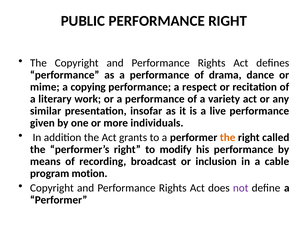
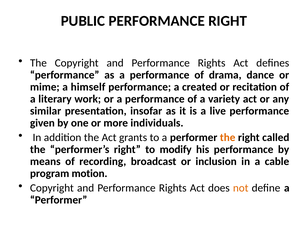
copying: copying -> himself (88, 87)
respect: respect -> created (200, 87)
not colour: purple -> orange (241, 188)
